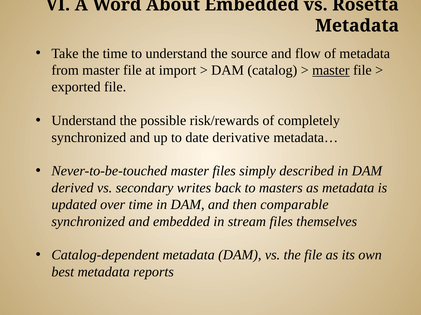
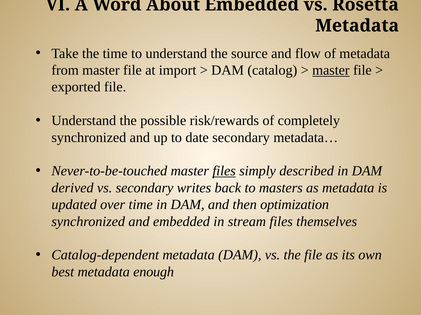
date derivative: derivative -> secondary (241, 138)
files underline: none -> present (224, 171)
comparable: comparable -> optimization (295, 205)
reports: reports -> enough (154, 272)
